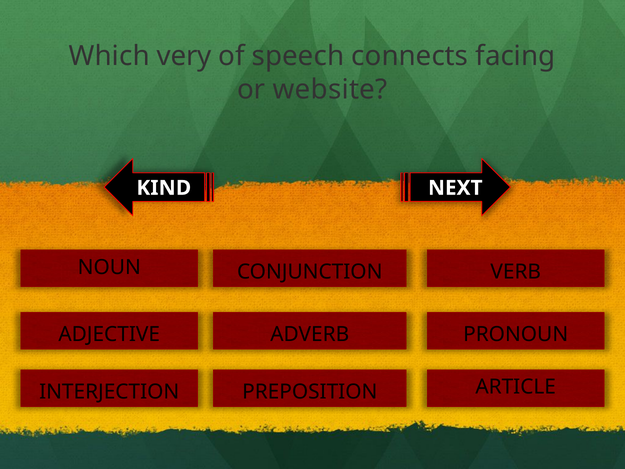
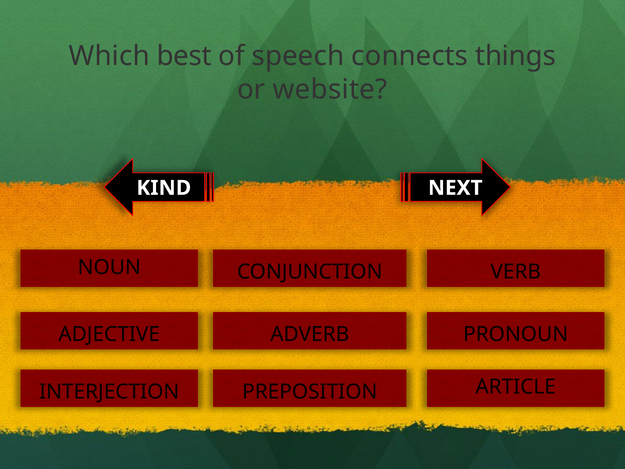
very: very -> best (184, 56)
facing: facing -> things (516, 56)
